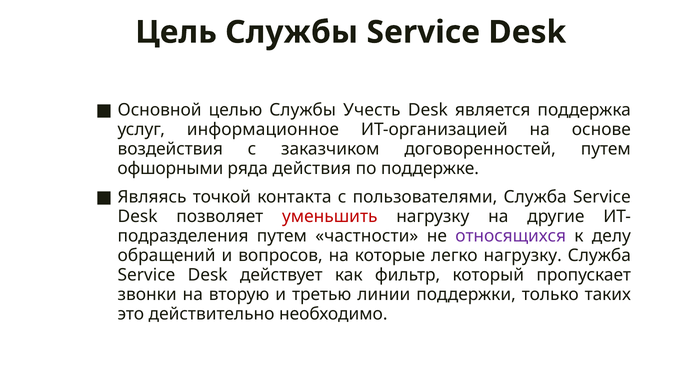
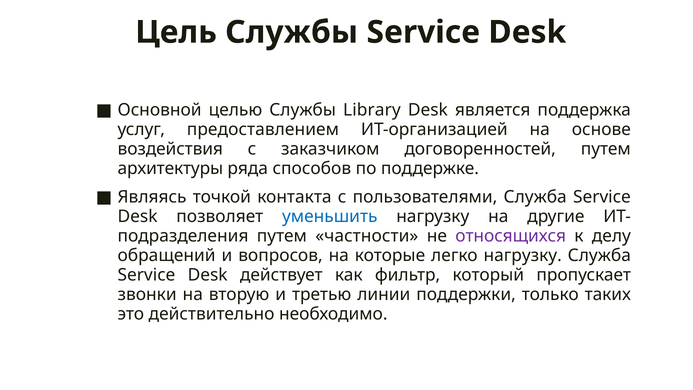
Учесть: Учесть -> Library (372, 110)
информационное: информационное -> предоставлением (263, 130)
офшорными: офшорными -> архитектуры (170, 169)
действия: действия -> способов (312, 169)
уменьшить colour: red -> blue (330, 216)
